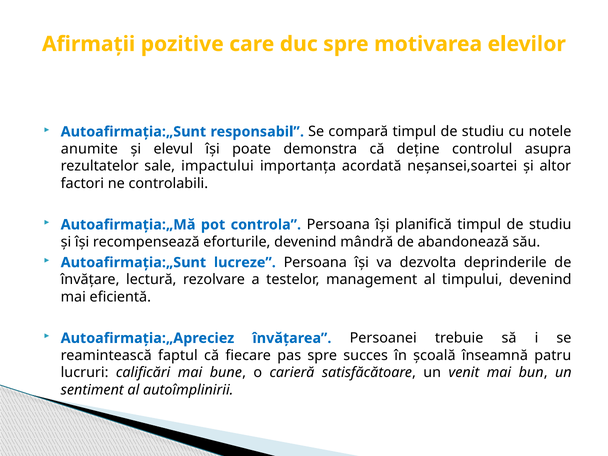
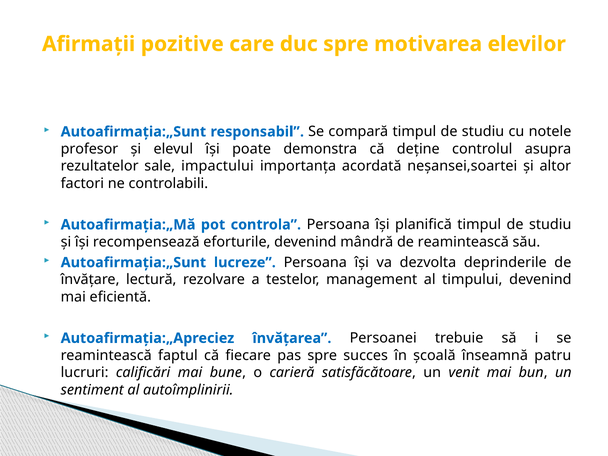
anumite: anumite -> profesor (89, 149)
de abandonează: abandonează -> reamintească (463, 242)
